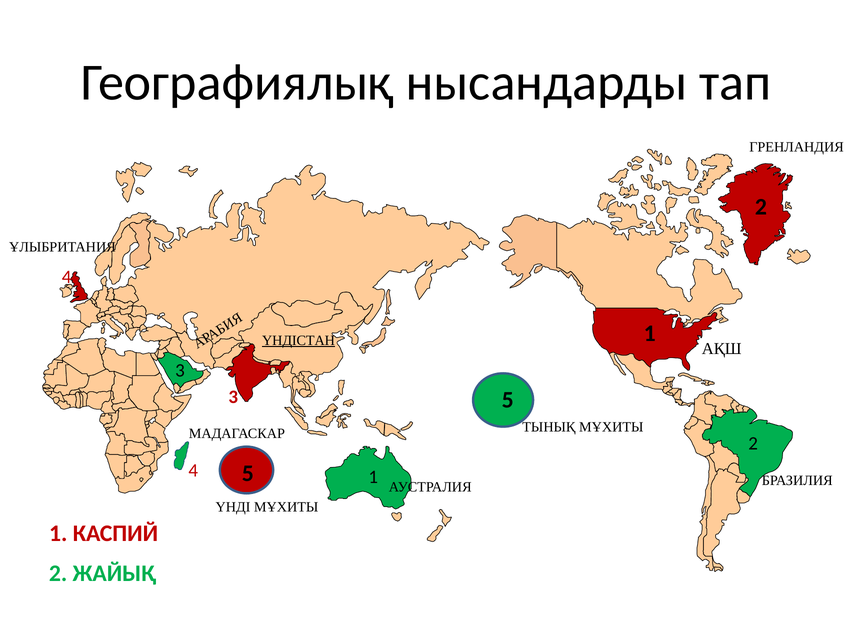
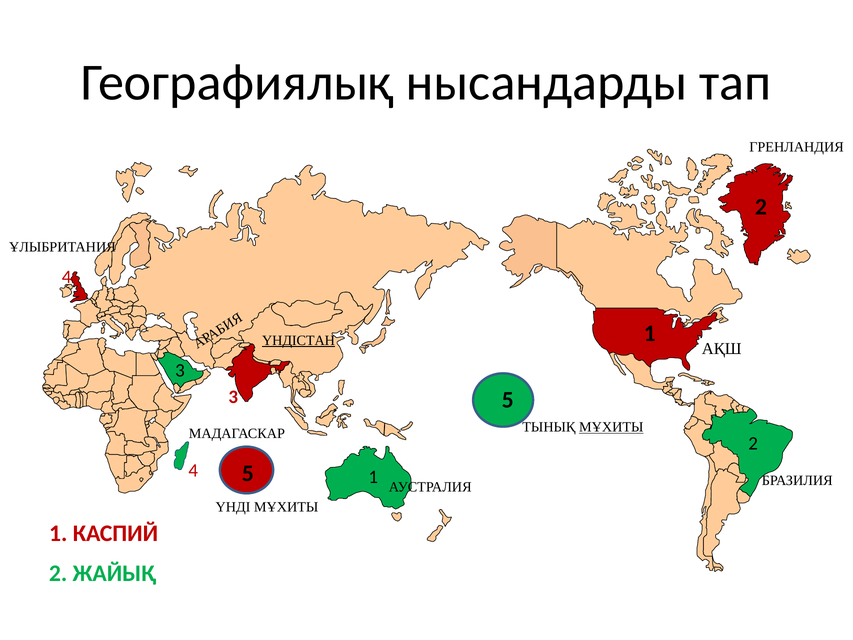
МҰХИТЫ underline: none -> present (611, 427)
